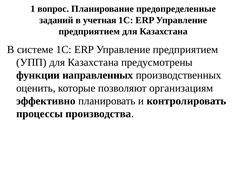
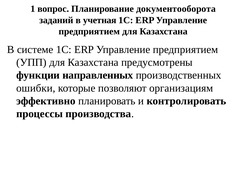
предопределенные: предопределенные -> документооборота (176, 9)
оценить: оценить -> ошибки (36, 88)
